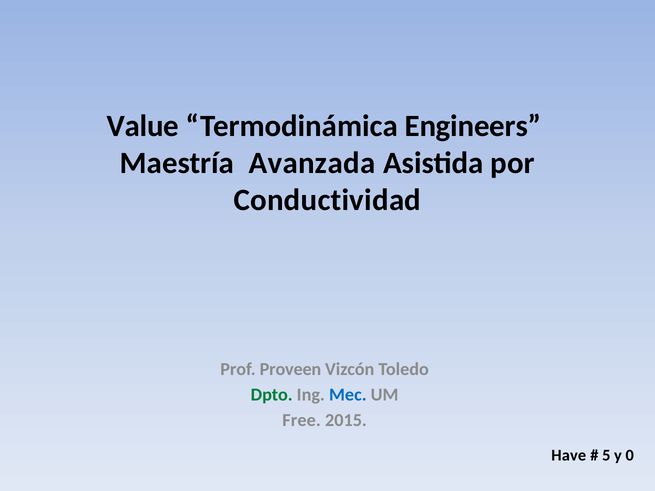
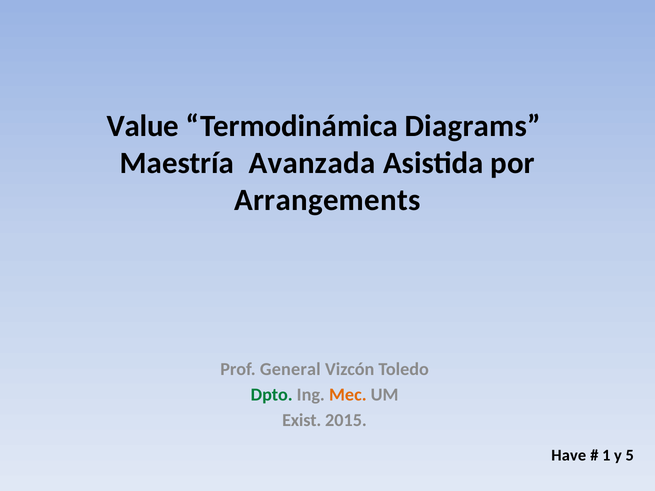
Engineers: Engineers -> Diagrams (473, 126)
Conductividad: Conductividad -> Arrangements (327, 200)
Proveen: Proveen -> General (290, 369)
Mec colour: blue -> orange (348, 395)
Free: Free -> Exist (302, 420)
5: 5 -> 1 (606, 456)
0: 0 -> 5 (630, 456)
